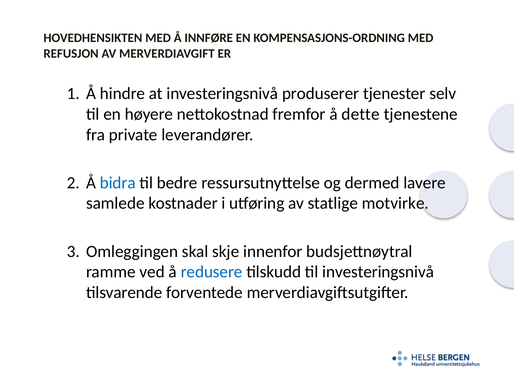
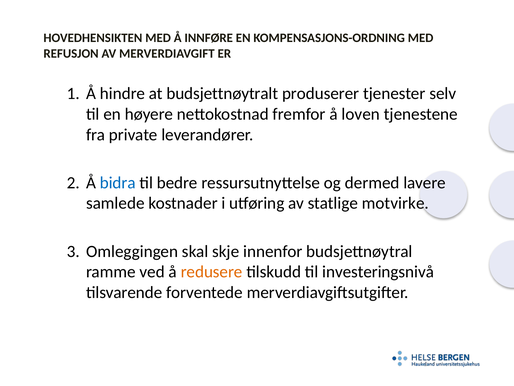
at investeringsnivå: investeringsnivå -> budsjettnøytralt (222, 93)
dette: dette -> loven (361, 114)
redusere colour: blue -> orange (212, 272)
